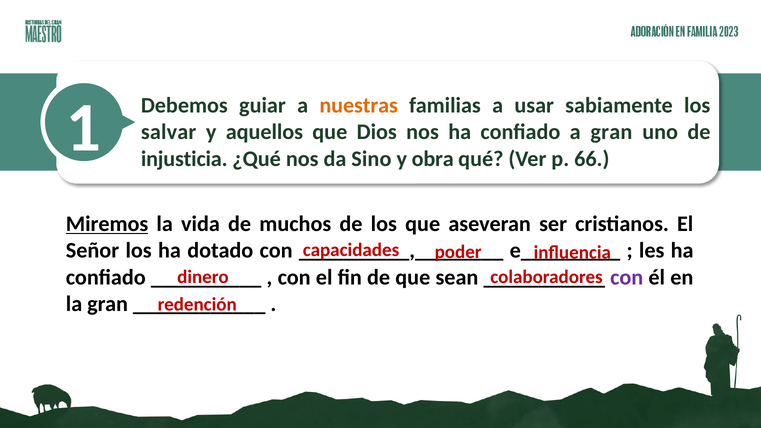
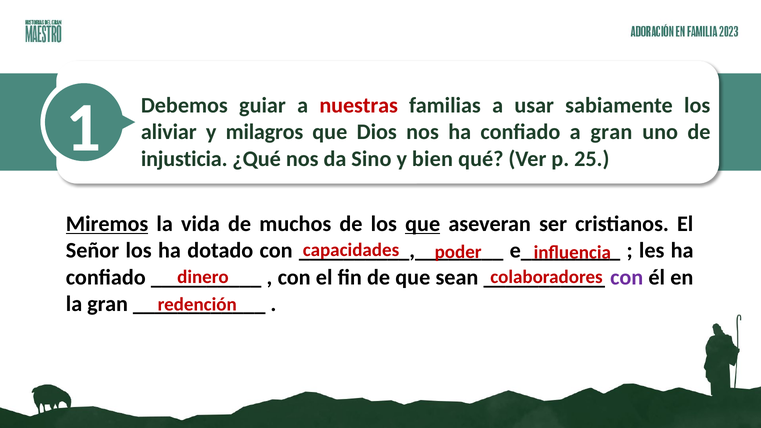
nuestras colour: orange -> red (359, 105)
salvar: salvar -> aliviar (169, 132)
aquellos: aquellos -> milagros (264, 132)
obra: obra -> bien (433, 159)
66: 66 -> 25 (592, 159)
que underline: none -> present (423, 224)
